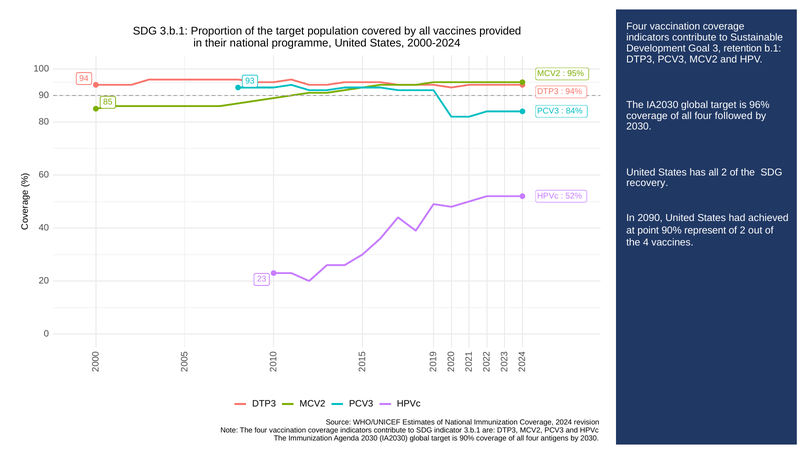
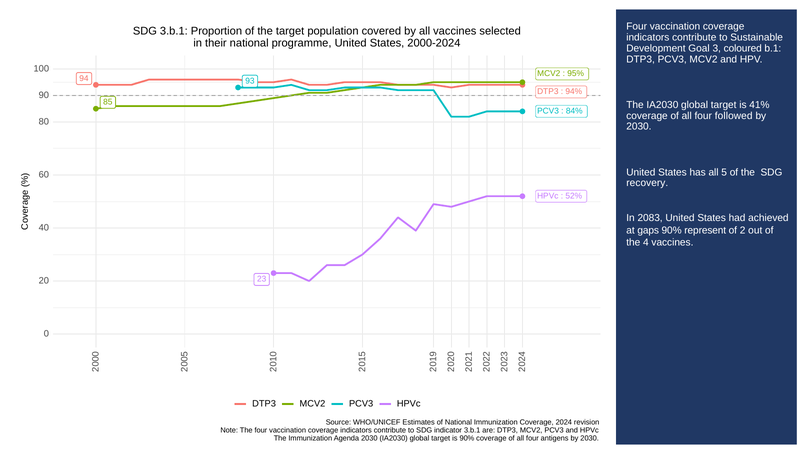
provided: provided -> selected (500, 31)
retention: retention -> coloured (743, 48)
96%: 96% -> 41% (759, 105)
all 2: 2 -> 5 (724, 172)
2090: 2090 -> 2083 (650, 218)
point: point -> gaps (648, 230)
